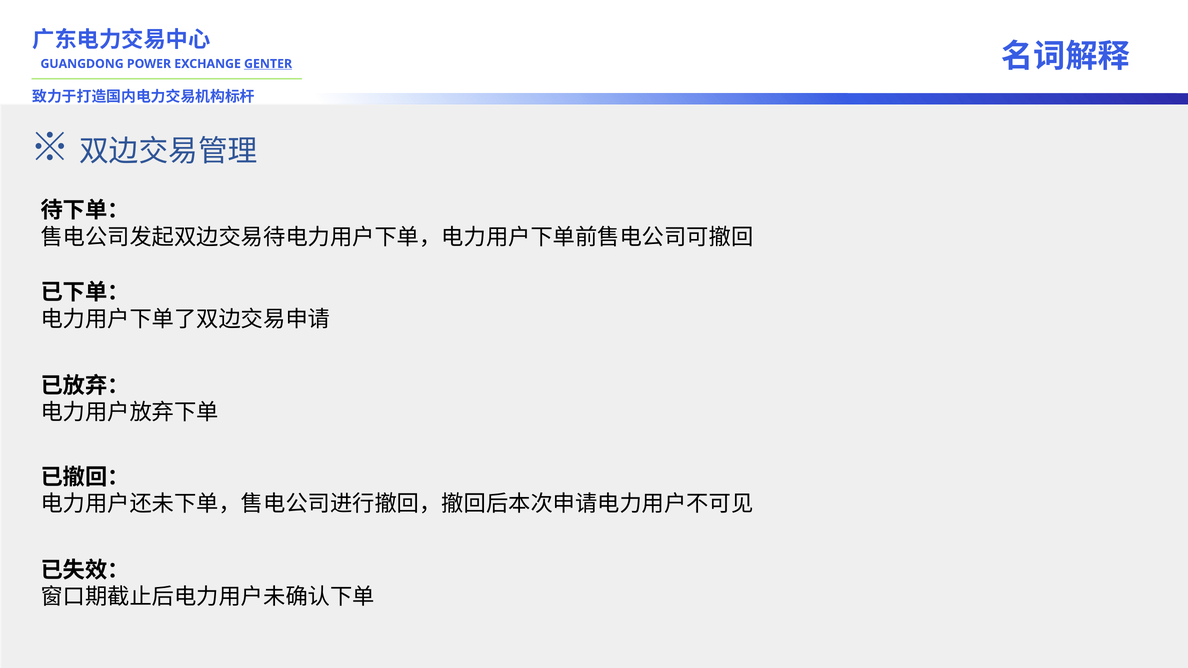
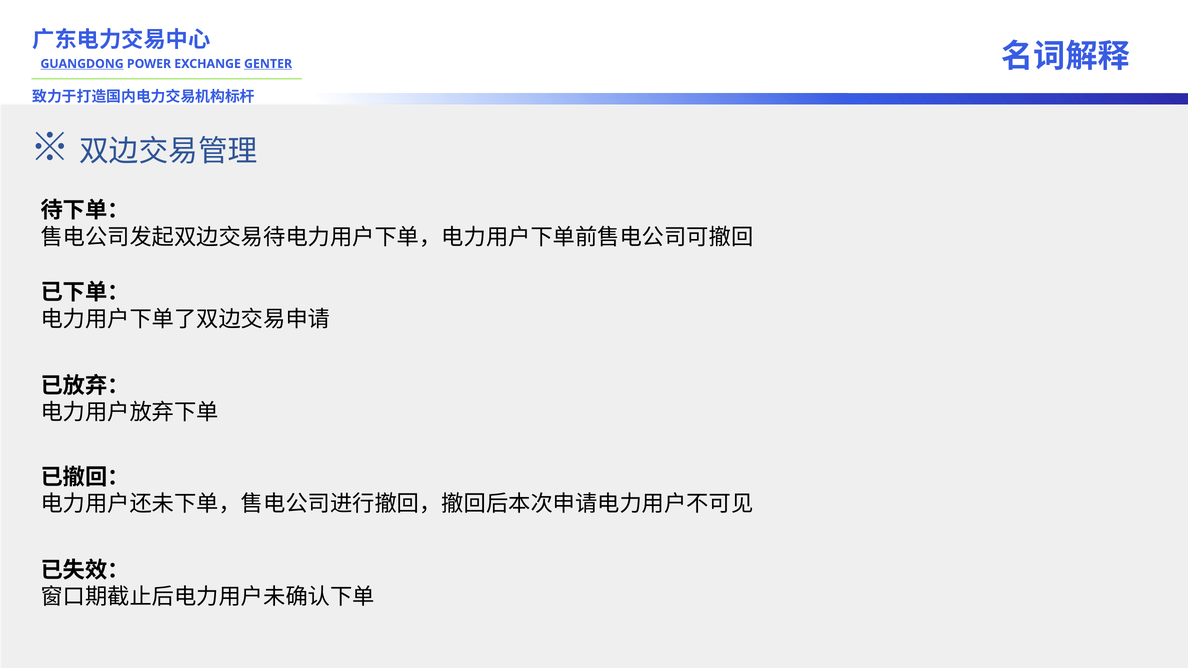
GUANGDONG underline: none -> present (82, 64)
